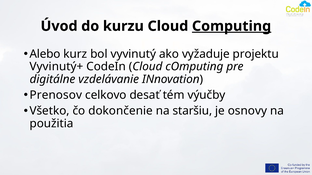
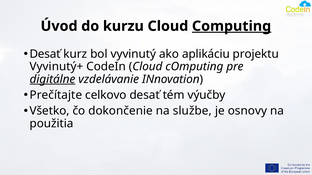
Alebo: Alebo -> Desať (45, 54)
vyžaduje: vyžaduje -> aplikáciu (206, 54)
digitálne underline: none -> present (52, 79)
Prenosov: Prenosov -> Prečítajte (56, 95)
staršiu: staršiu -> službe (192, 111)
